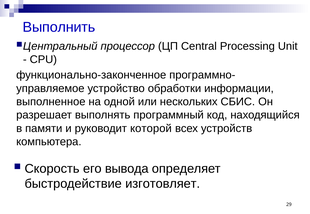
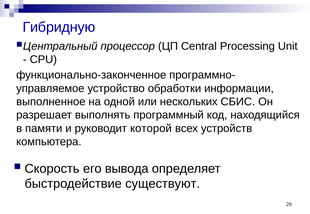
Выполнить: Выполнить -> Гибридную (59, 27)
изготовляет: изготовляет -> существуют (163, 184)
